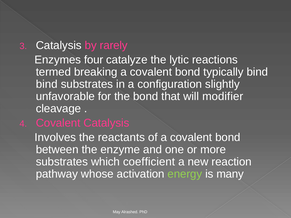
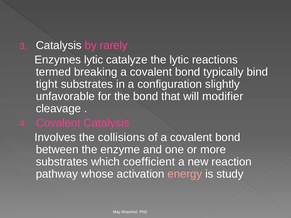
Enzymes four: four -> lytic (94, 60)
bind: bind -> tight (47, 84)
reactants: reactants -> collisions (121, 137)
energy colour: light green -> pink (185, 174)
many: many -> study (230, 174)
